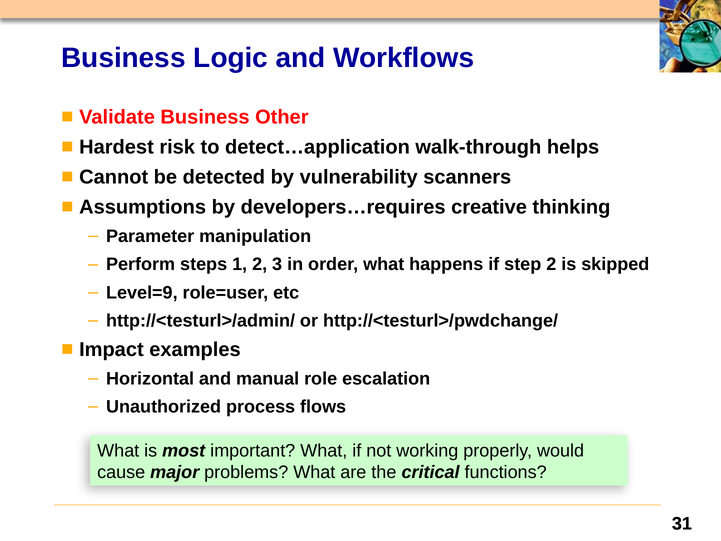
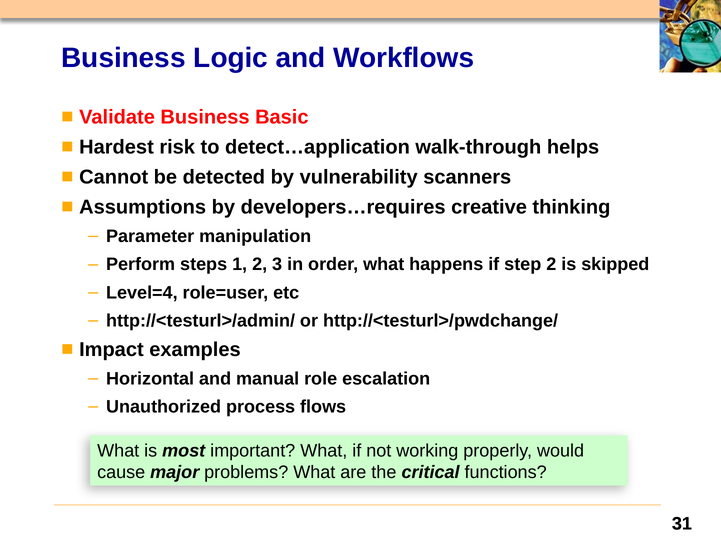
Other: Other -> Basic (282, 117)
Level=9: Level=9 -> Level=4 (142, 292)
